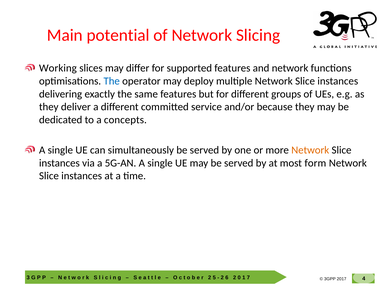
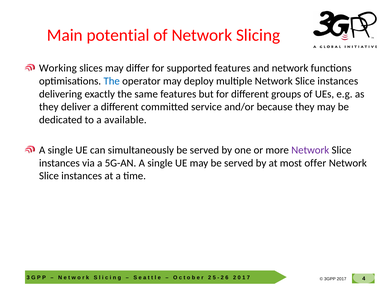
concepts: concepts -> available (125, 120)
Network colour: orange -> purple (310, 150)
form: form -> offer (315, 163)
